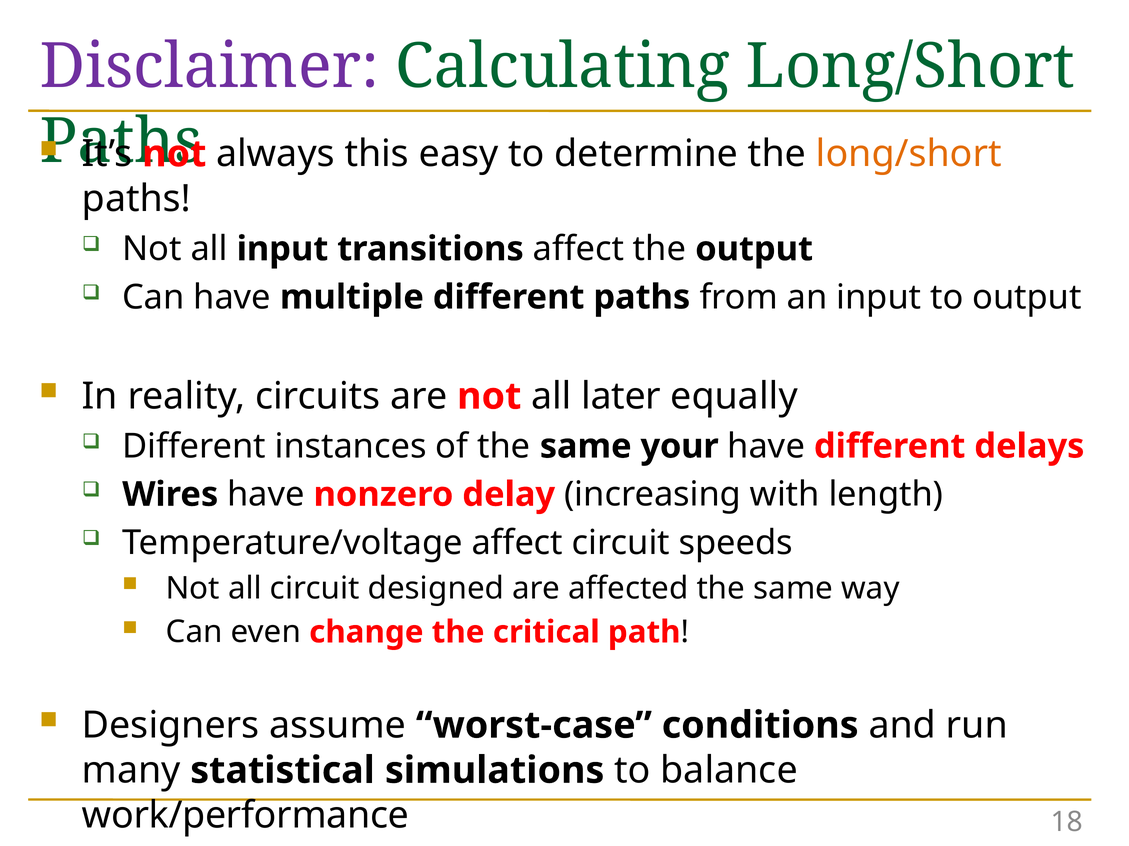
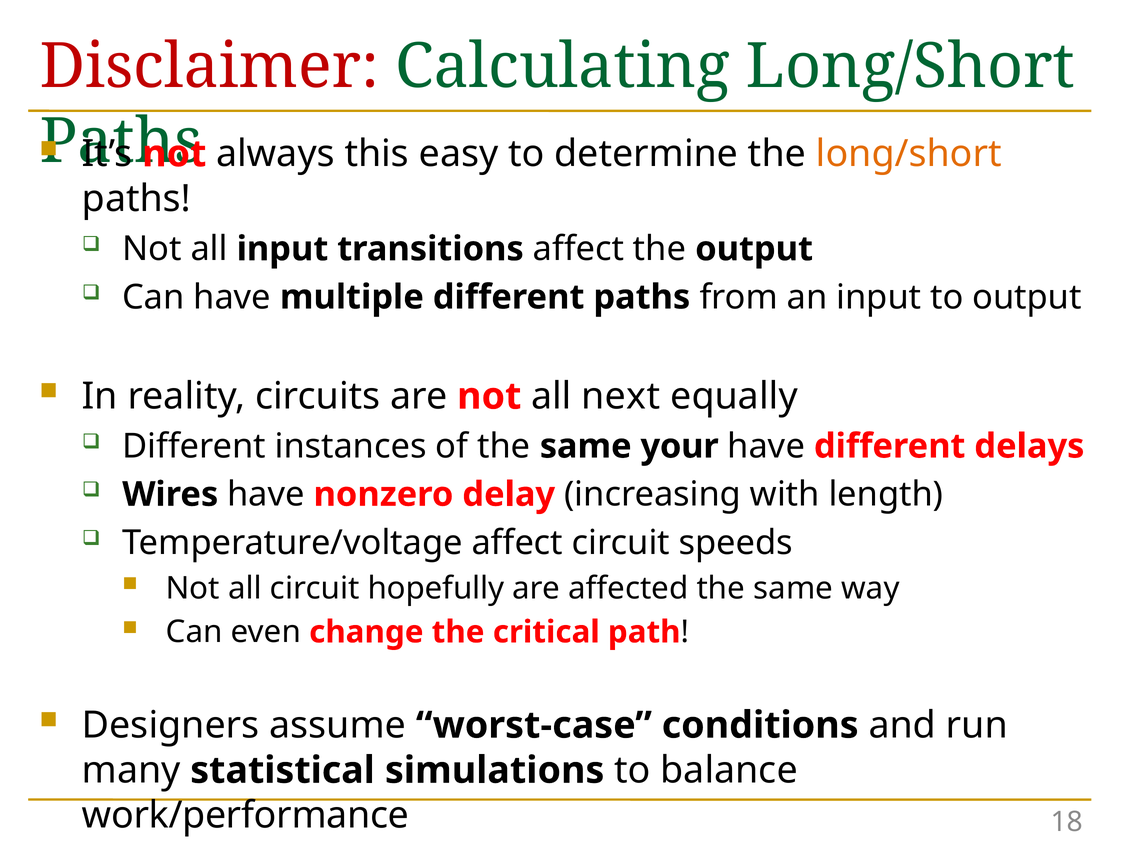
Disclaimer colour: purple -> red (209, 66)
later: later -> next (621, 397)
designed: designed -> hopefully (436, 589)
